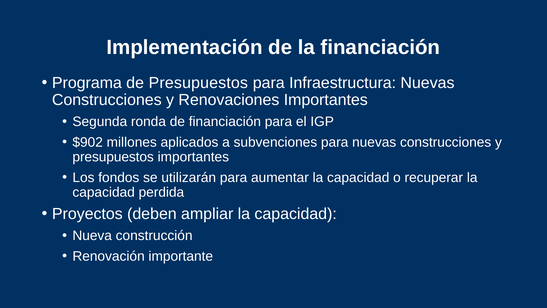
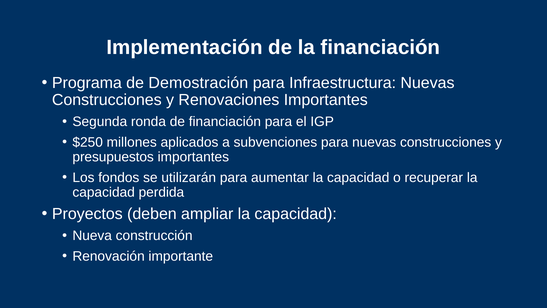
de Presupuestos: Presupuestos -> Demostración (198, 83)
$902: $902 -> $250 (88, 142)
